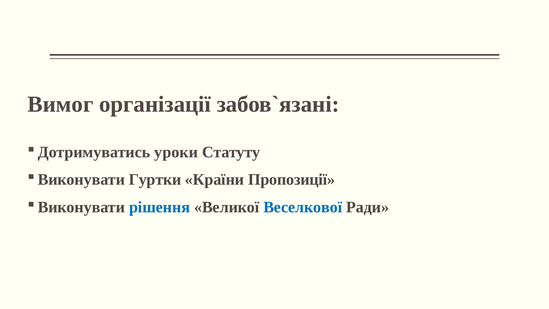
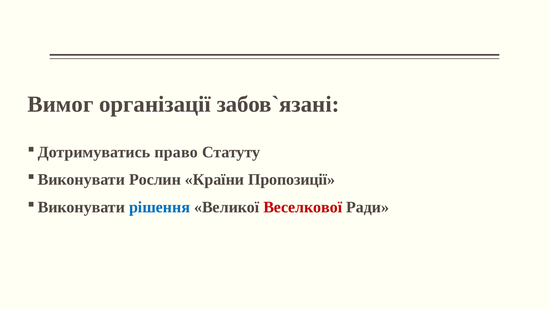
уроки: уроки -> право (176, 152)
Гуртки: Гуртки -> Рослин (155, 180)
Веселкової colour: blue -> red (303, 207)
